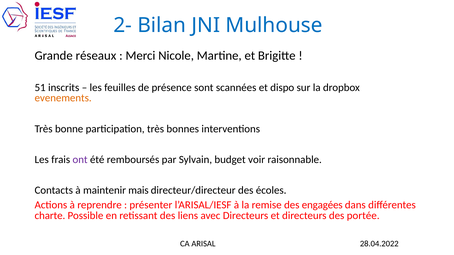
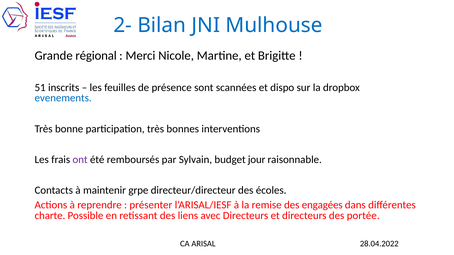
réseaux: réseaux -> régional (96, 56)
evenements colour: orange -> blue (63, 98)
voir: voir -> jour (257, 160)
mais: mais -> grpe (138, 191)
